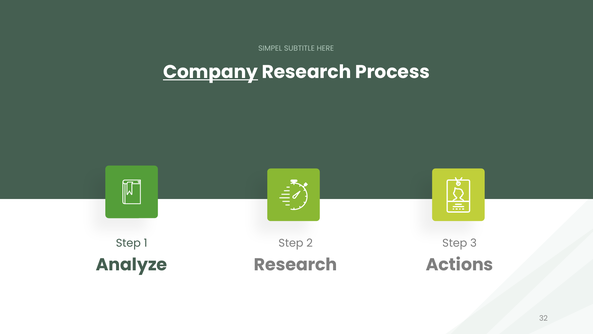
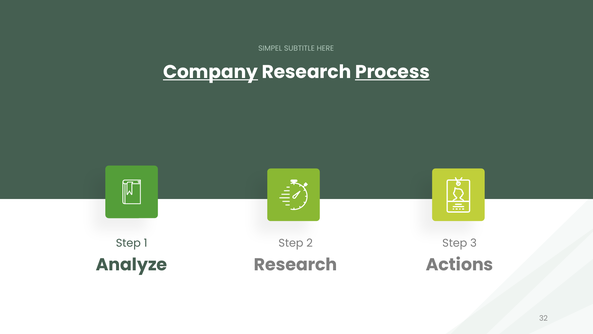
Process underline: none -> present (392, 72)
